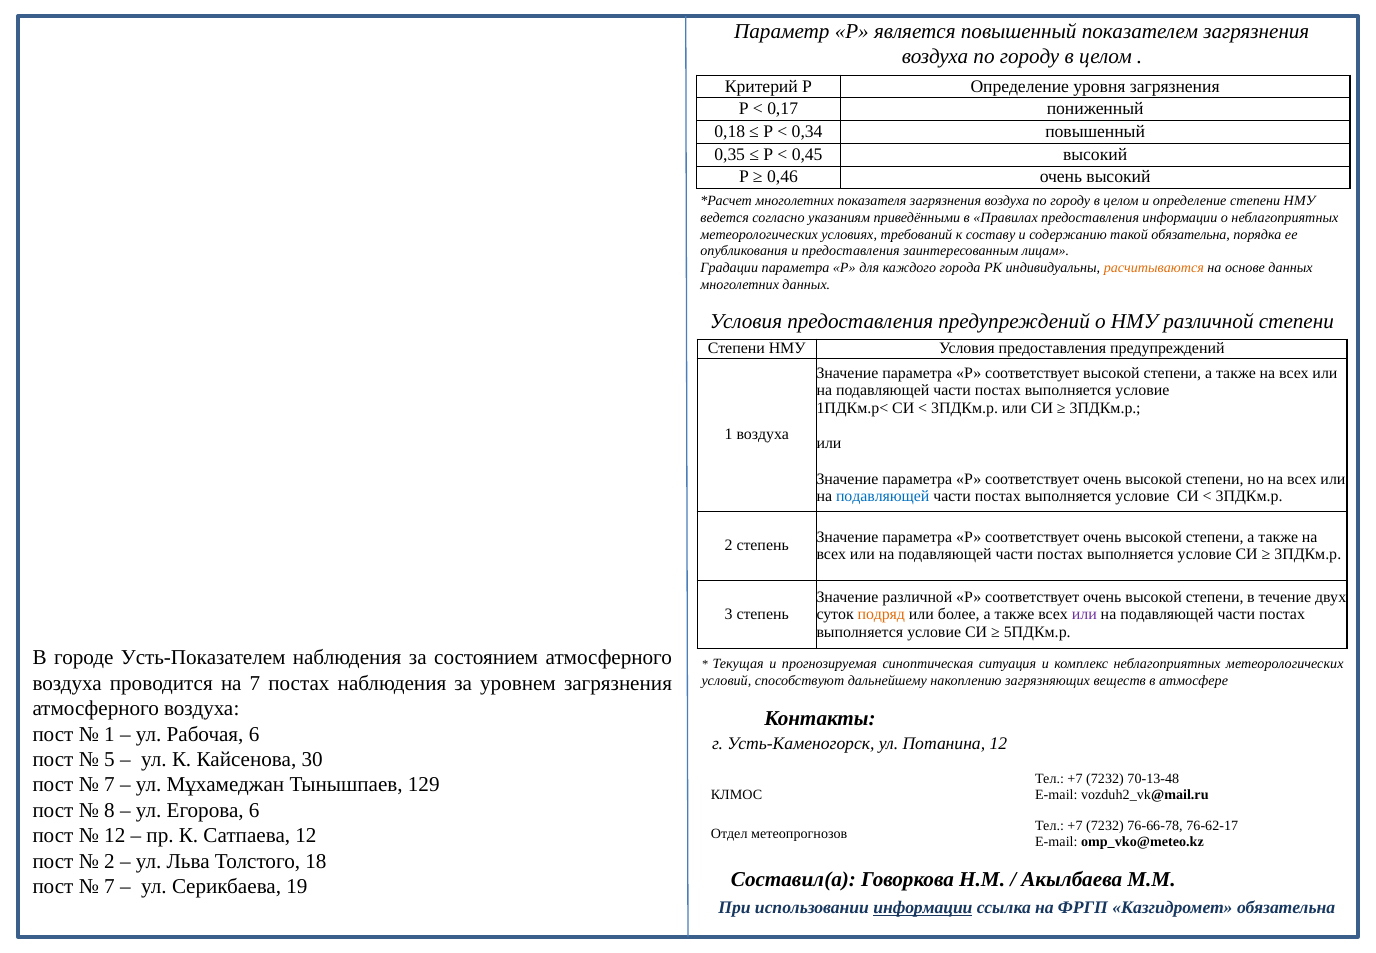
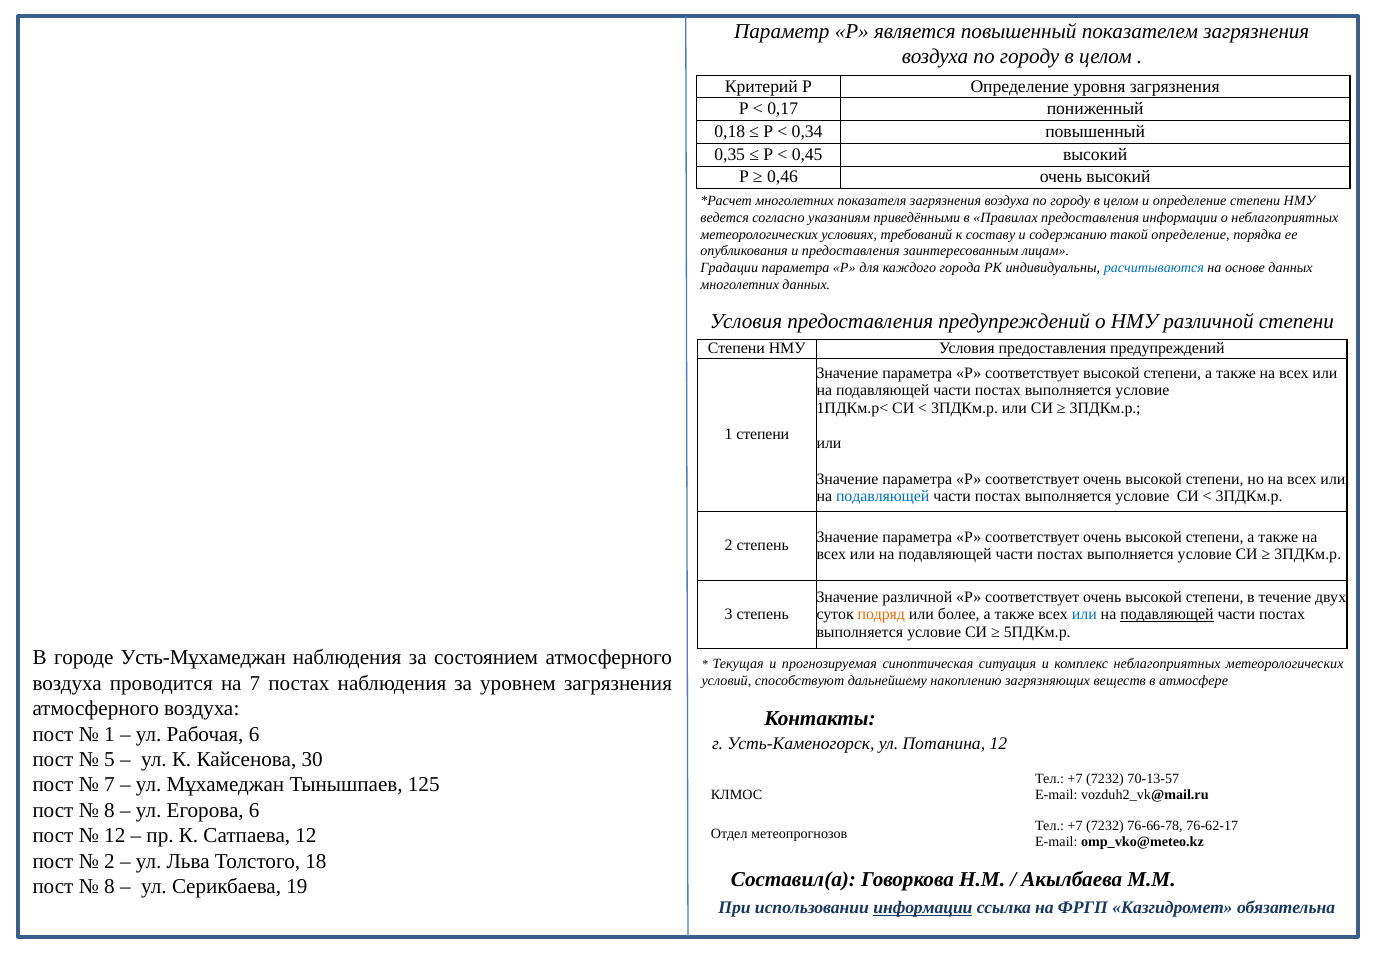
такой обязательна: обязательна -> определение (1191, 234)
расчитываются colour: orange -> blue (1154, 268)
1 воздуха: воздуха -> степени (763, 435)
или colour: purple -> blue (1084, 614)
подавляющей underline: none -> present (1167, 614)
Усть-Показателем: Усть-Показателем -> Усть-Мұхамеджан (203, 658)
70-13-48: 70-13-48 -> 70-13-57 (1153, 779)
129: 129 -> 125 (424, 785)
7: 7 -> 8 (109, 886)
